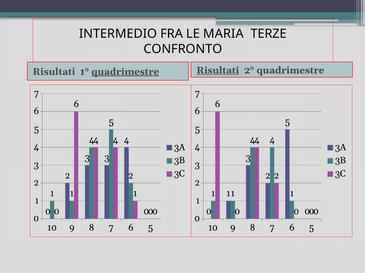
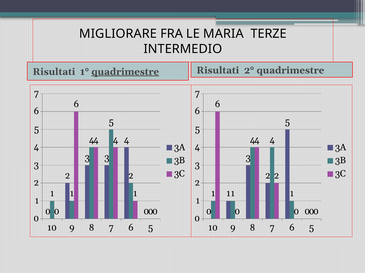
INTERMEDIO: INTERMEDIO -> MIGLIORARE (118, 34)
CONFRONTO: CONFRONTO -> INTERMEDIO (183, 49)
Risultati underline: present -> none (218, 70)
